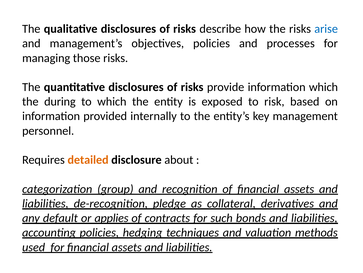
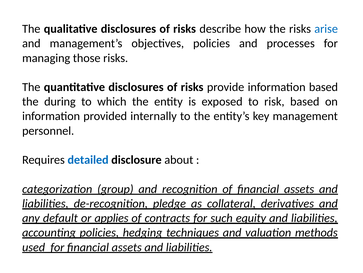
information which: which -> based (323, 87)
detailed colour: orange -> blue (88, 159)
bonds: bonds -> equity (251, 218)
